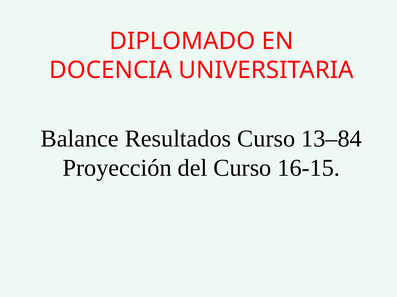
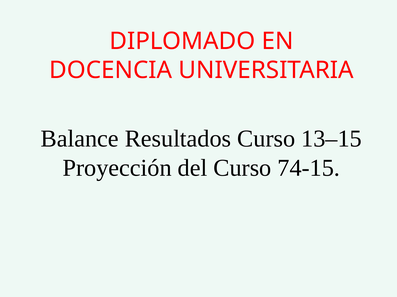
13–84: 13–84 -> 13–15 (332, 139)
16-15: 16-15 -> 74-15 (309, 168)
